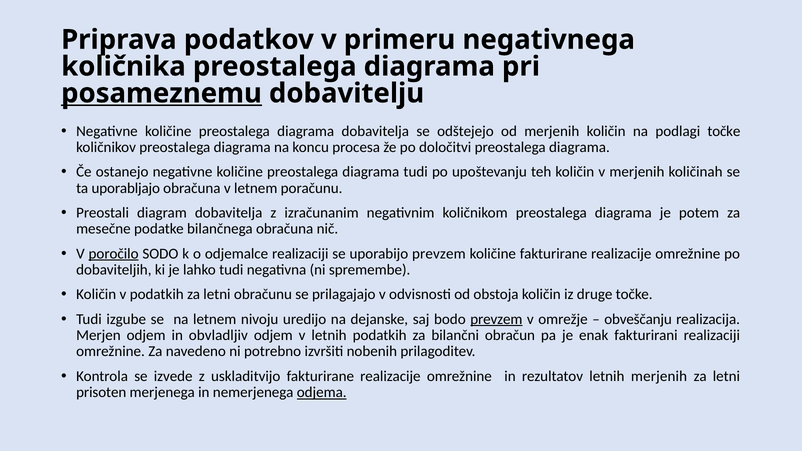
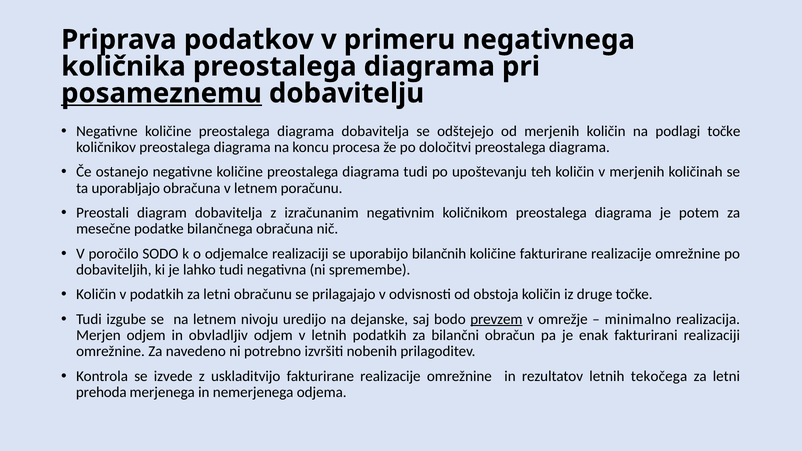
poročilo underline: present -> none (114, 254)
uporabijo prevzem: prevzem -> bilančnih (439, 254)
obveščanju: obveščanju -> minimalno (638, 319)
letnih merjenih: merjenih -> tekočega (659, 376)
prisoten: prisoten -> prehoda (101, 392)
odjema underline: present -> none (322, 392)
